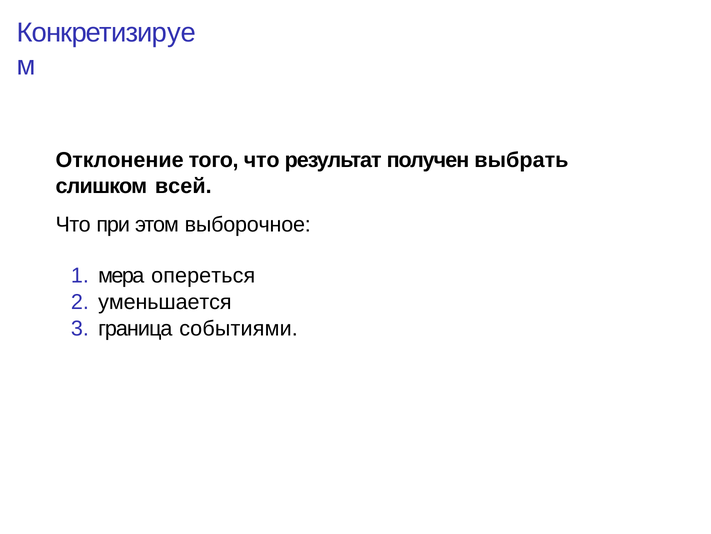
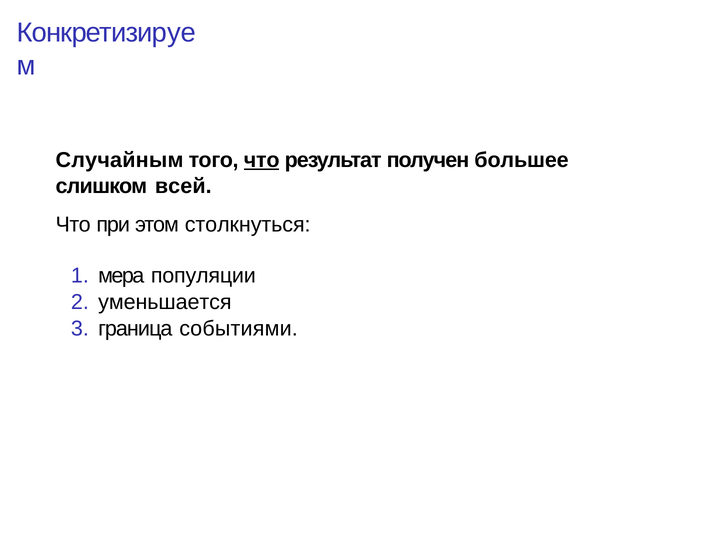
Отклонение: Отклонение -> Случайным (120, 160)
что underline: none -> present (262, 160)
выбрать: выбрать -> большее (522, 160)
выборочное: выборочное -> столкнуться (248, 225)
опереться: опереться -> популяции (203, 275)
